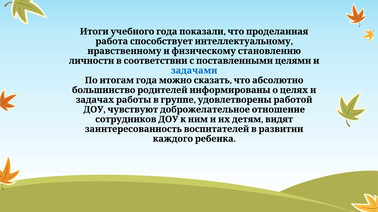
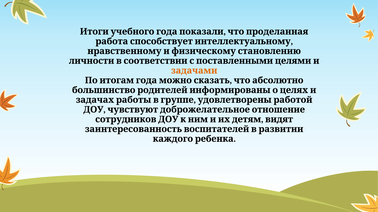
задачами colour: blue -> orange (194, 71)
